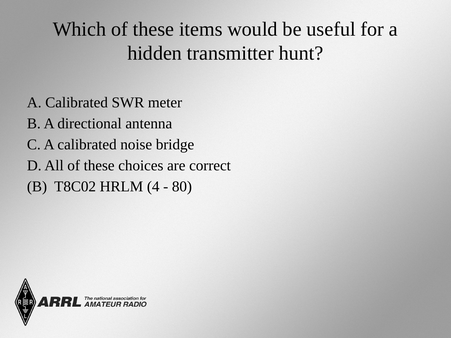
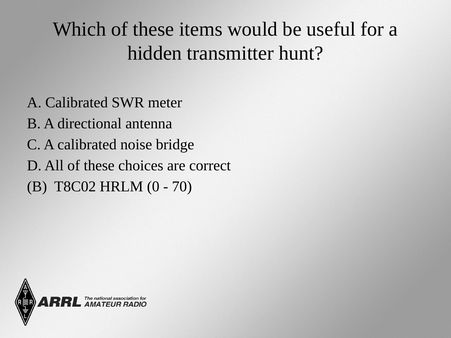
4: 4 -> 0 (153, 187)
80: 80 -> 70 (182, 187)
